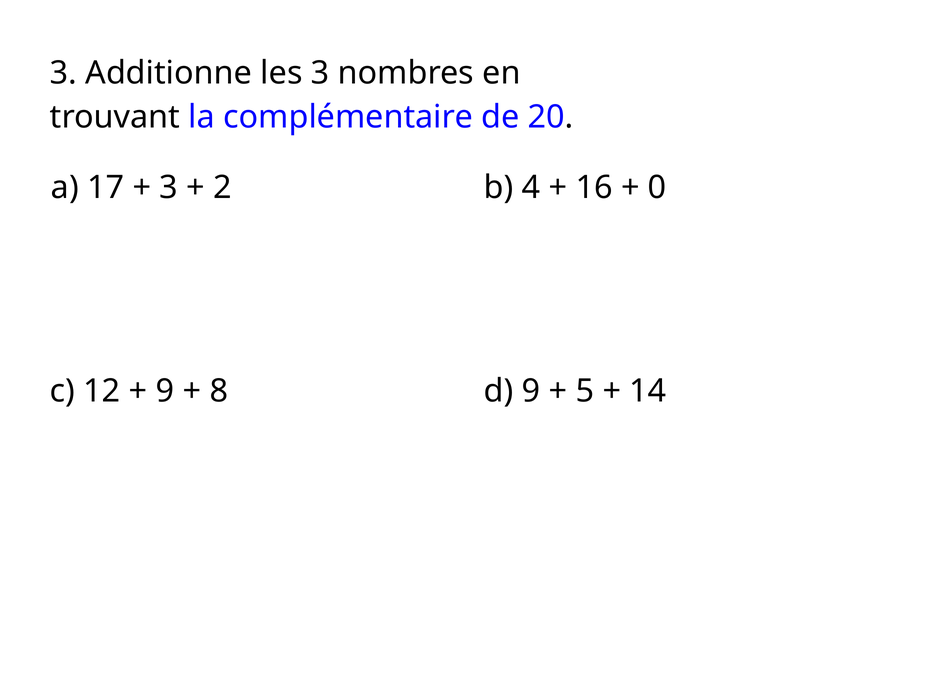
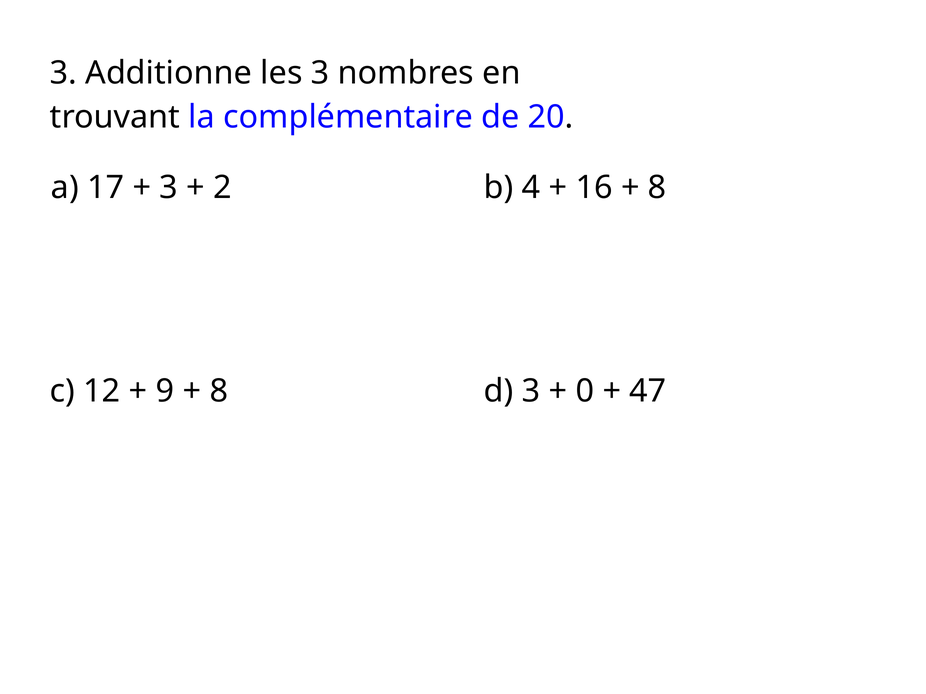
0: 0 -> 8 (657, 188)
d 9: 9 -> 3 (531, 392)
5: 5 -> 0 (585, 392)
14: 14 -> 47 (648, 392)
